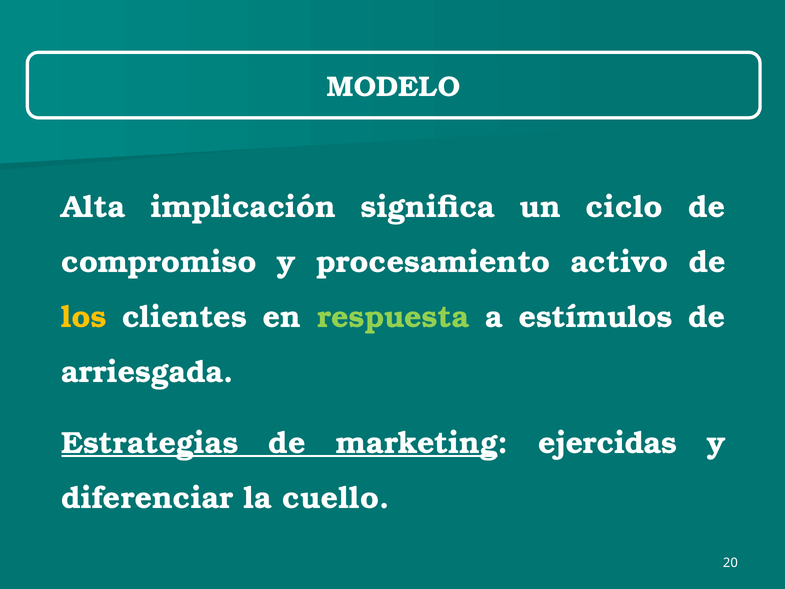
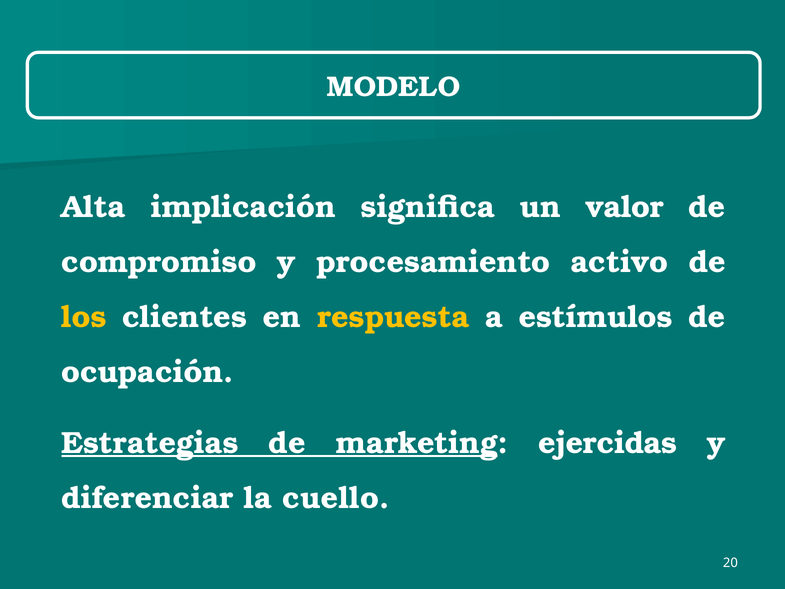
ciclo: ciclo -> valor (625, 207)
respuesta colour: light green -> yellow (393, 317)
arriesgada: arriesgada -> ocupación (148, 372)
